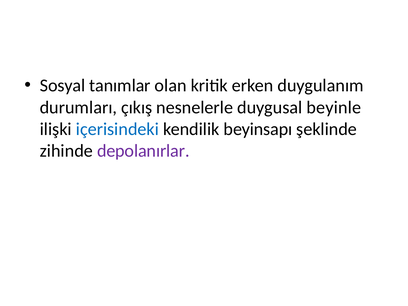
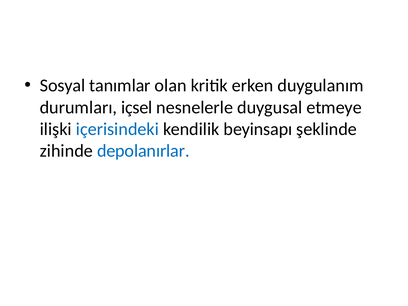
çıkış: çıkış -> içsel (137, 107)
beyinle: beyinle -> etmeye (334, 107)
depolanırlar colour: purple -> blue (143, 151)
